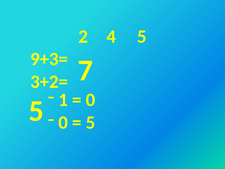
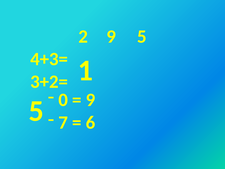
2 4: 4 -> 9 (111, 37)
9+3=: 9+3= -> 4+3= (49, 59)
7: 7 -> 1 (85, 70)
1: 1 -> 0 (63, 100)
0: 0 -> 9 (90, 100)
0: 0 -> 7 (63, 122)
5: 5 -> 6 (90, 122)
